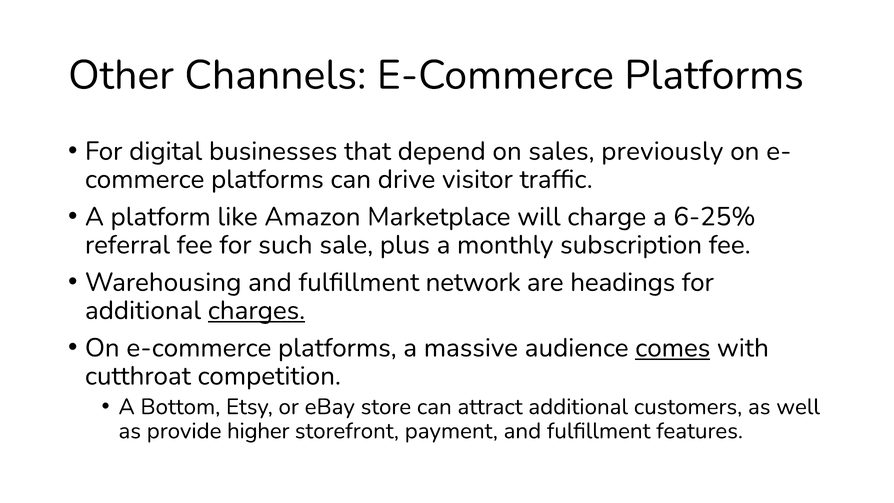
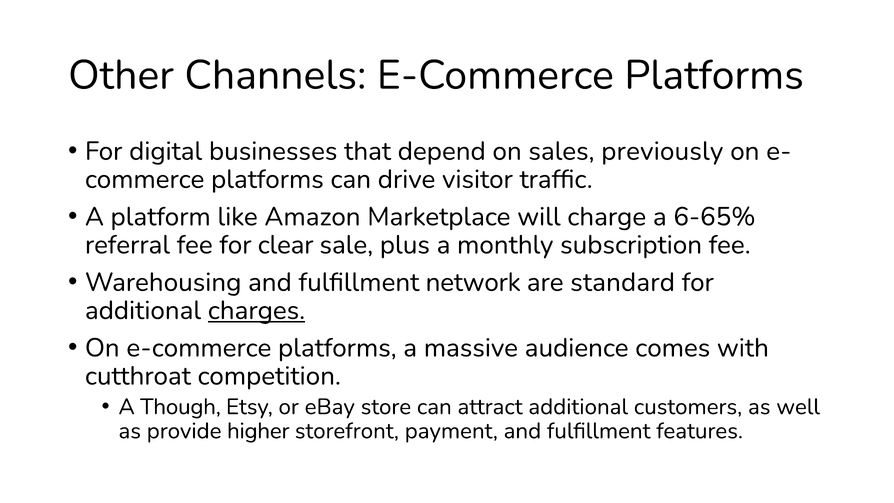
6-25%: 6-25% -> 6-65% (714, 217)
such: such -> clear (286, 245)
headings: headings -> standard (623, 282)
comes underline: present -> none (673, 348)
Bottom: Bottom -> Though (180, 407)
